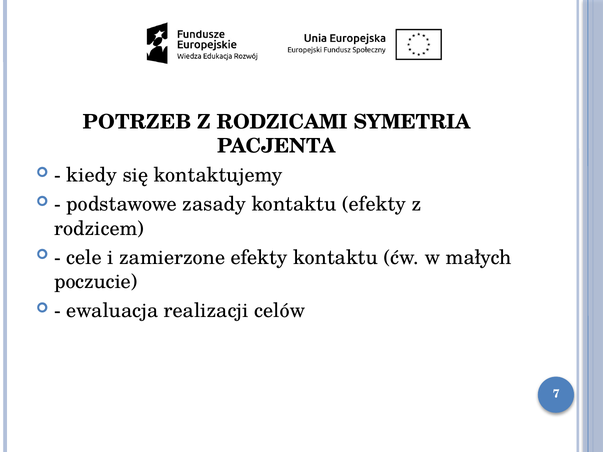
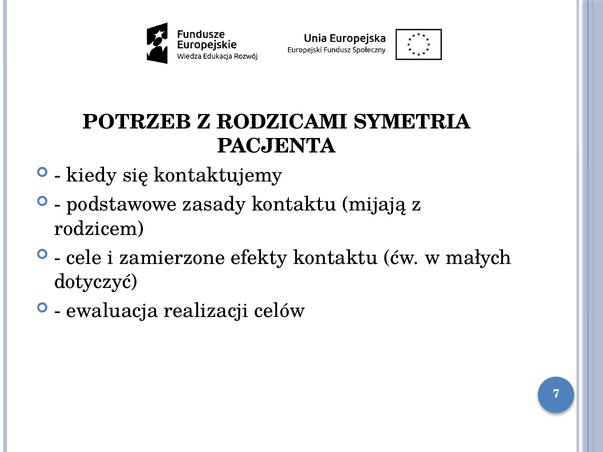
kontaktu efekty: efekty -> mijają (374, 204)
poczucie: poczucie -> dotyczyć (96, 282)
